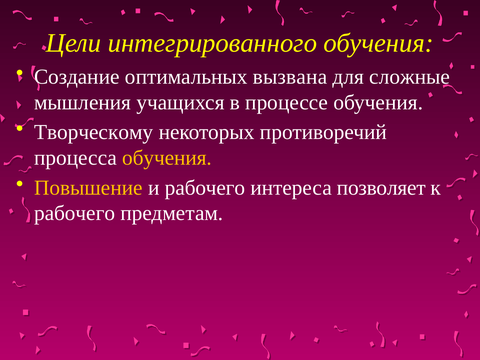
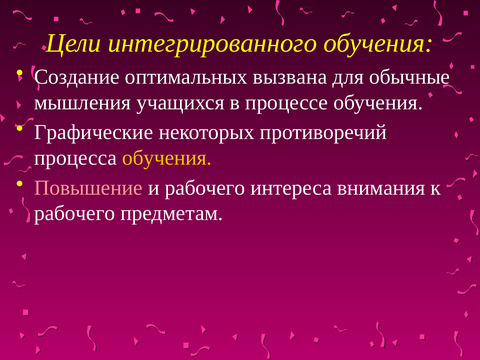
сложные: сложные -> обычные (410, 77)
Творческому: Творческому -> Графические (94, 132)
Повышение colour: yellow -> pink (88, 188)
позволяет: позволяет -> внимания (381, 188)
